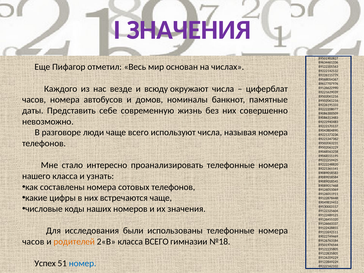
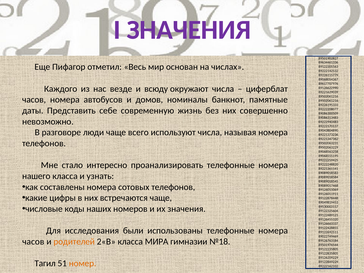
класса ВСЕГО: ВСЕГО -> МИРА (157, 242)
Успех: Успех -> Тагил (45, 263)
номер colour: blue -> orange (83, 263)
